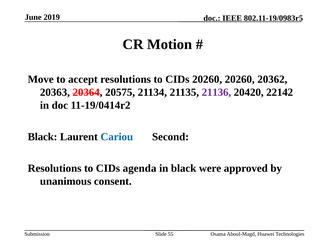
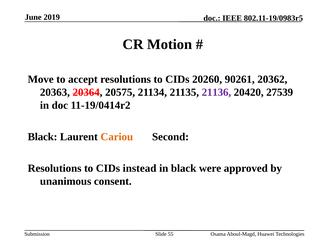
20260 20260: 20260 -> 90261 (240, 80)
22142: 22142 -> 27539 (280, 93)
Cariou colour: blue -> orange (117, 137)
agenda: agenda -> instead (140, 169)
